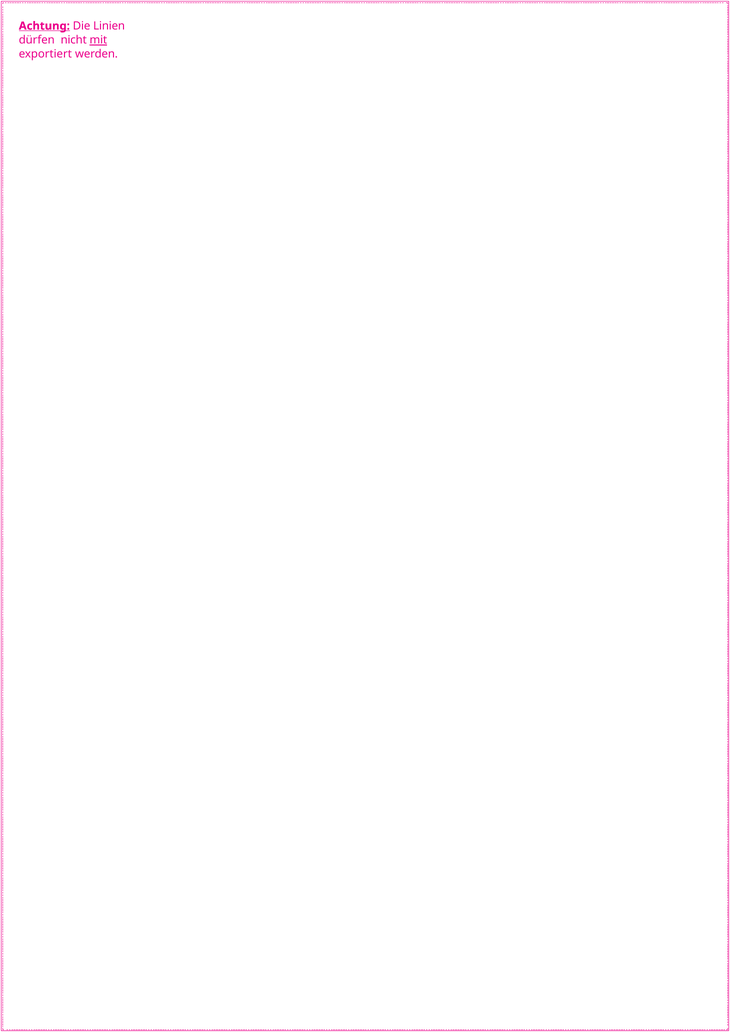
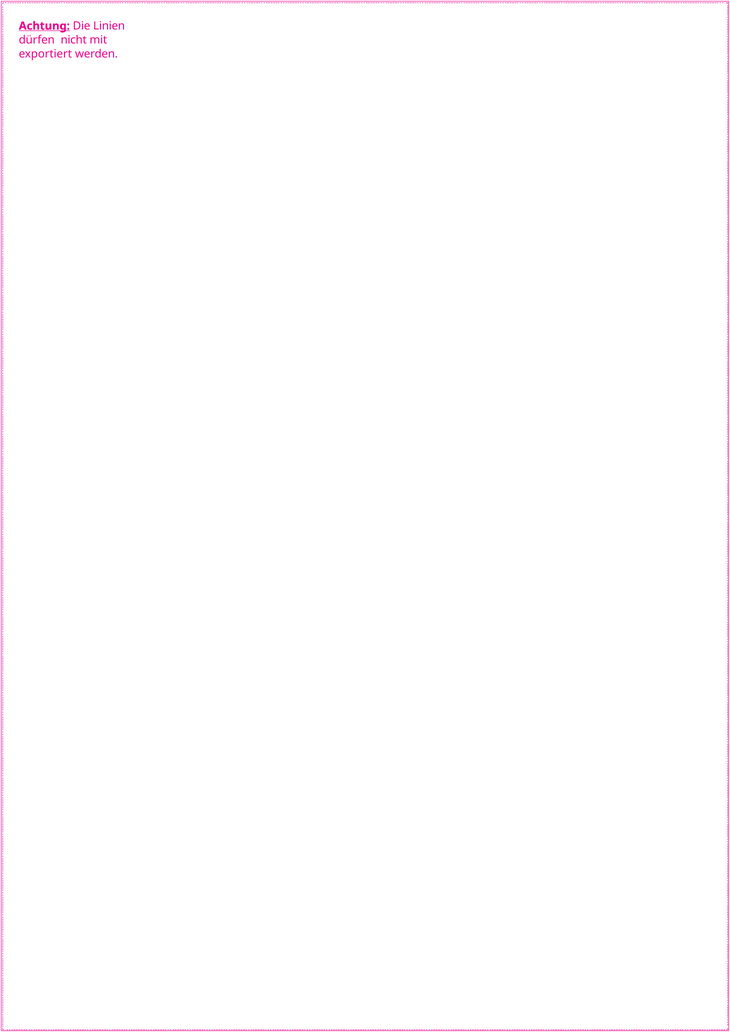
mit underline: present -> none (98, 40)
